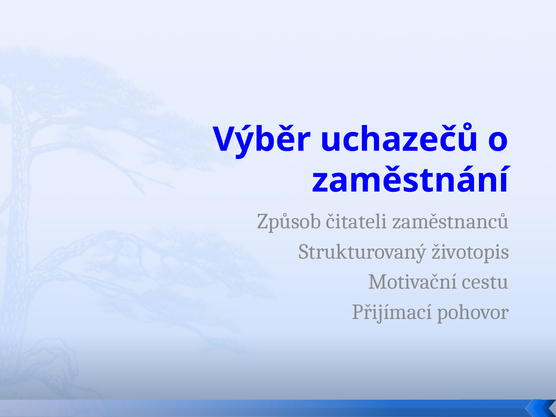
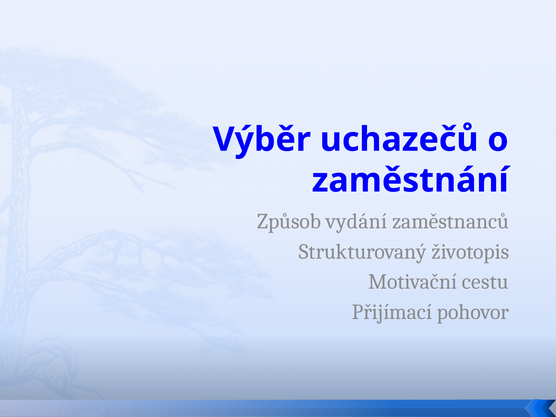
čitateli: čitateli -> vydání (356, 221)
